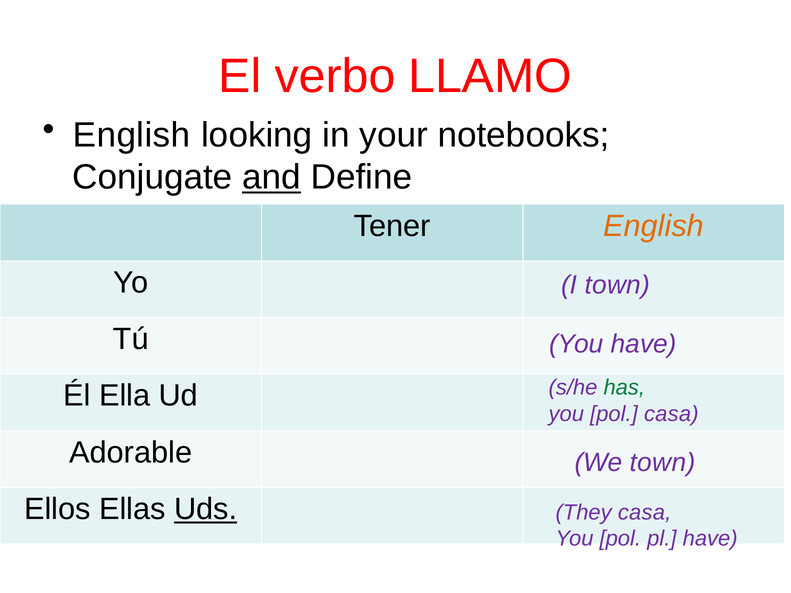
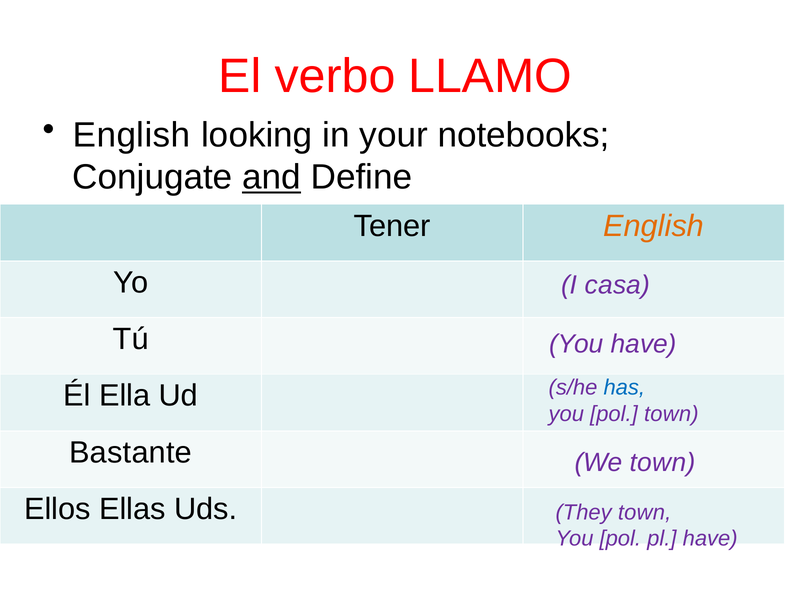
I town: town -> casa (617, 285)
has colour: green -> blue (624, 388)
pol casa: casa -> town (671, 414)
Adorable: Adorable -> Bastante (131, 453)
Uds underline: present -> none (206, 509)
They casa: casa -> town (645, 513)
